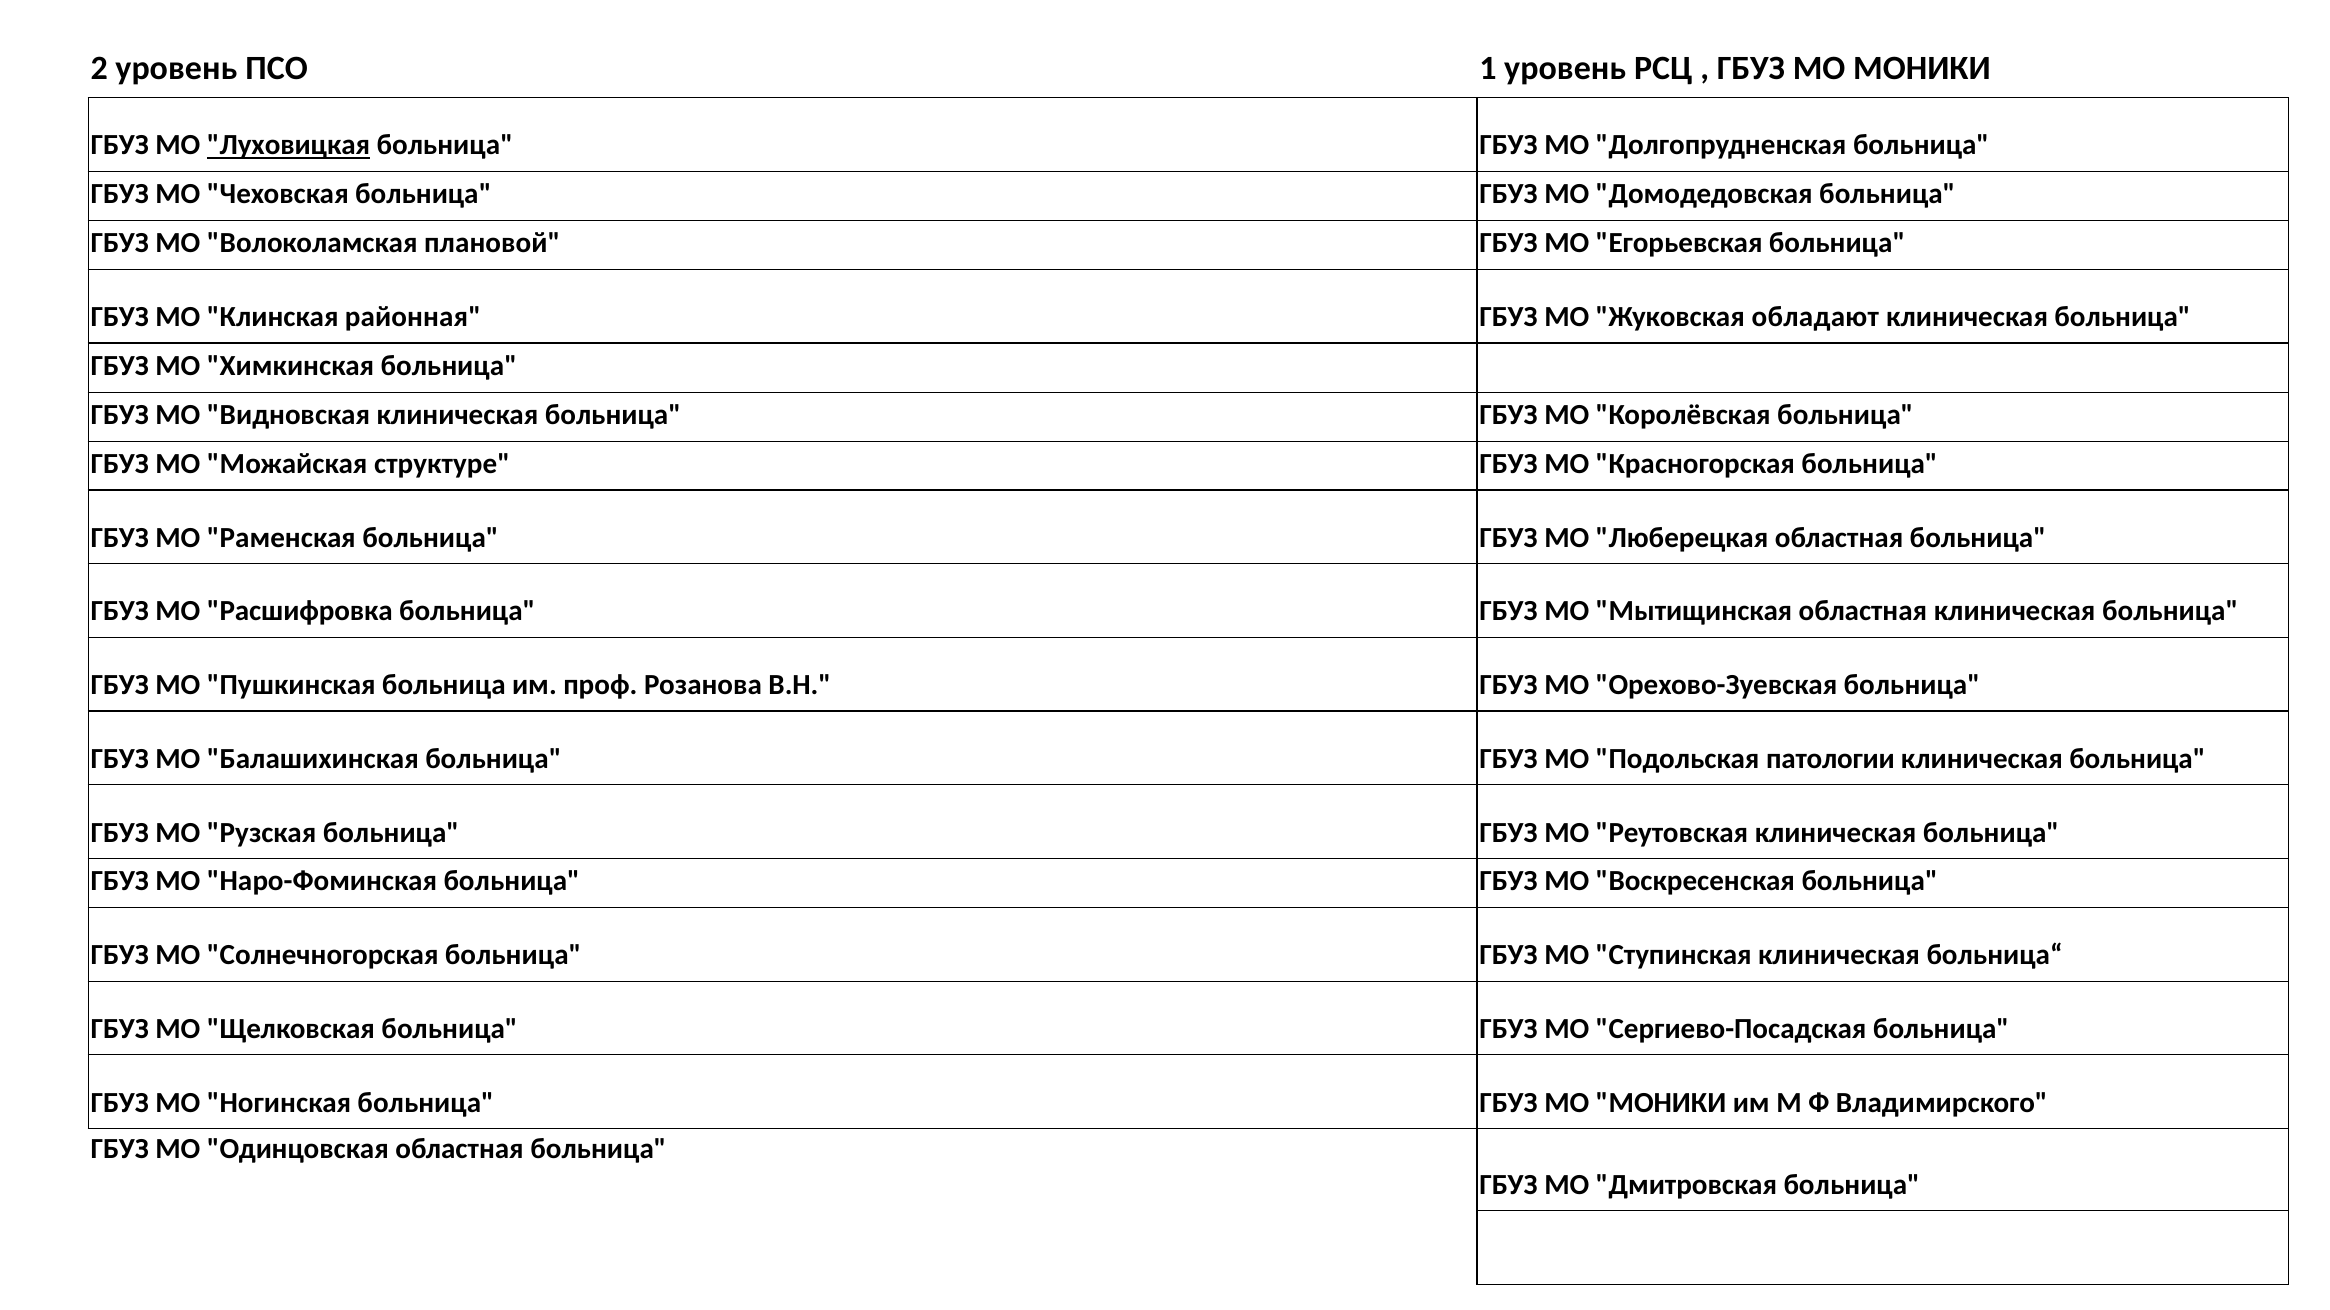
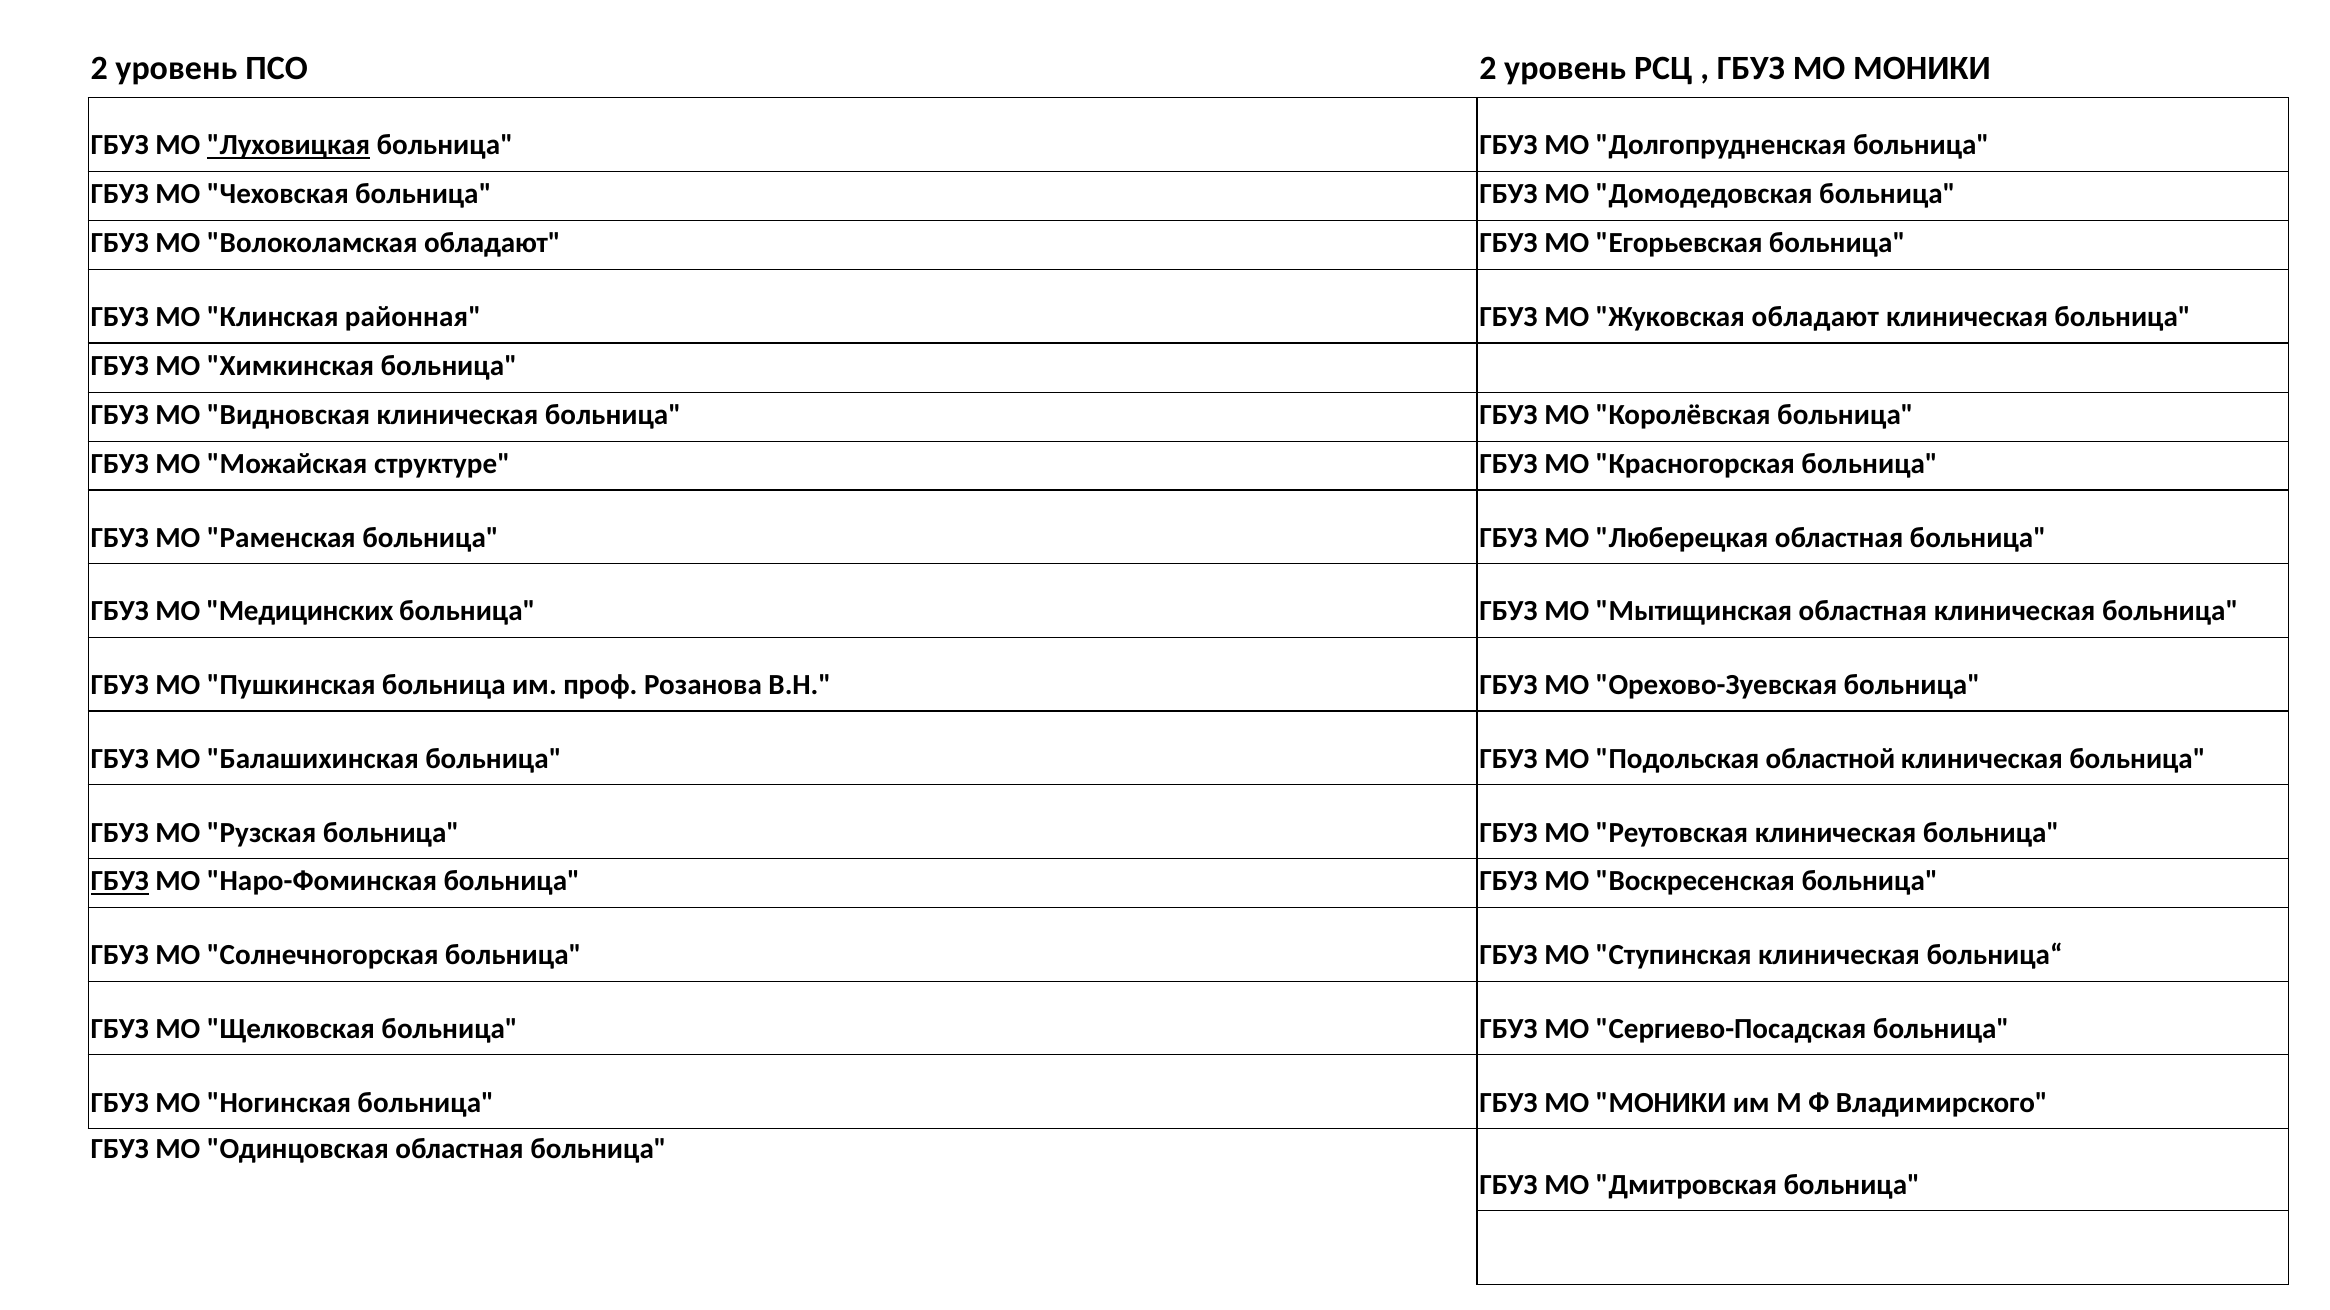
ПСО 1: 1 -> 2 (1488, 69)
Волоколамская плановой: плановой -> обладают (492, 243)
Расшифровка: Расшифровка -> Медицинских (300, 612)
патологии: патологии -> областной (1830, 759)
ГБУЗ underline: none -> present (120, 882)
